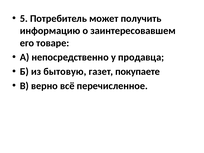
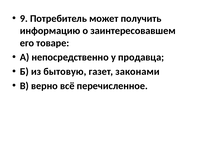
5: 5 -> 9 (24, 18)
покупаете: покупаете -> законами (137, 72)
